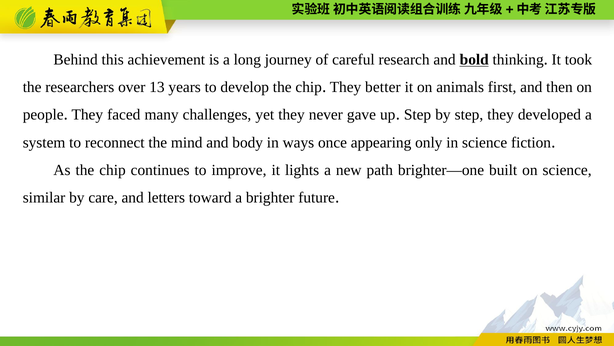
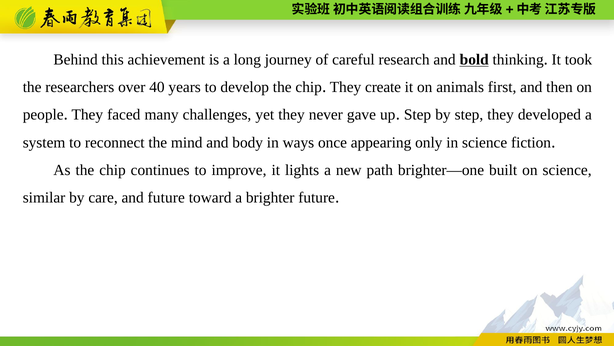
13: 13 -> 40 (157, 87)
better: better -> create (383, 87)
and letters: letters -> future (166, 198)
